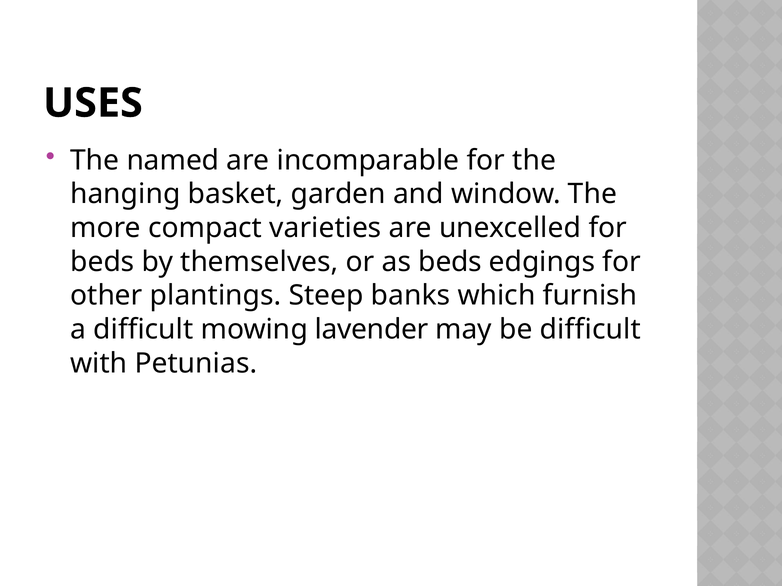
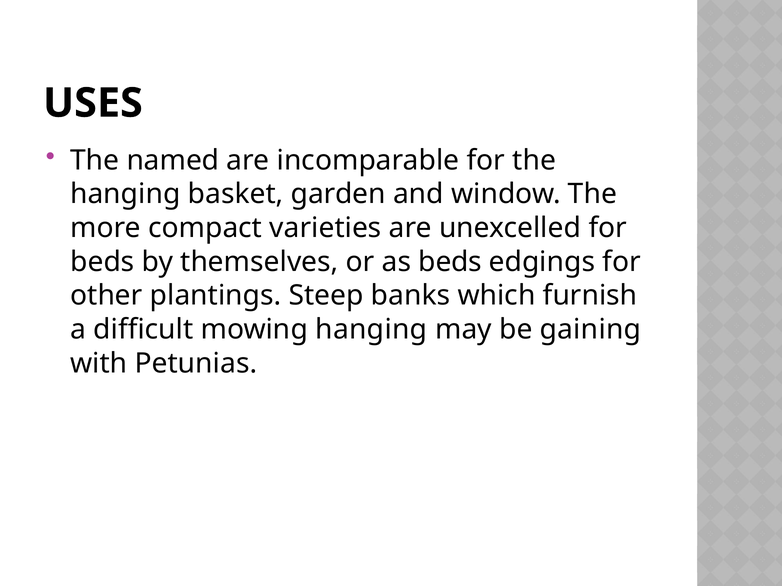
mowing lavender: lavender -> hanging (371, 330)
be difficult: difficult -> gaining (590, 330)
